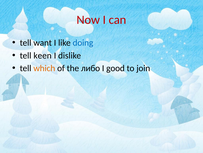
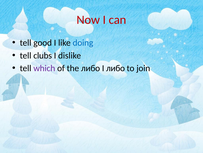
want: want -> good (43, 43)
keen: keen -> clubs (43, 55)
which colour: orange -> purple (44, 68)
I good: good -> либо (116, 68)
